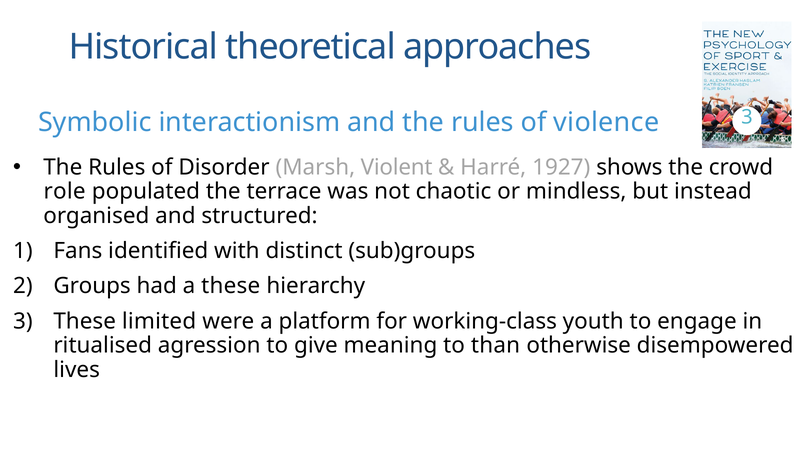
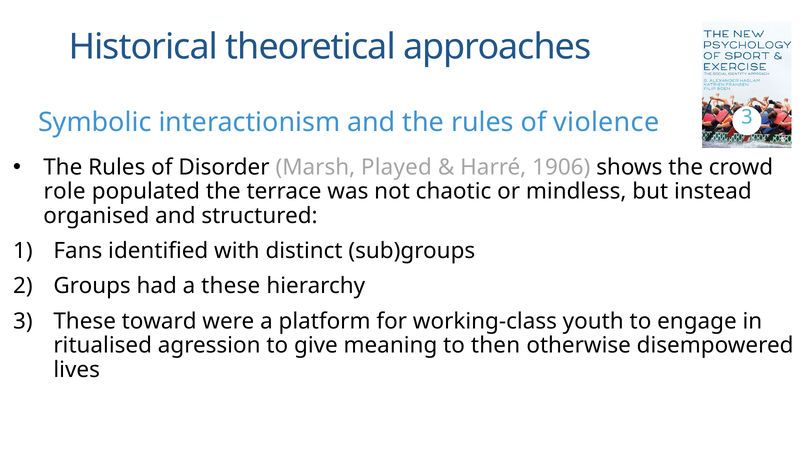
Violent: Violent -> Played (396, 167)
1927: 1927 -> 1906 (561, 167)
limited: limited -> toward (159, 322)
than: than -> then (496, 346)
